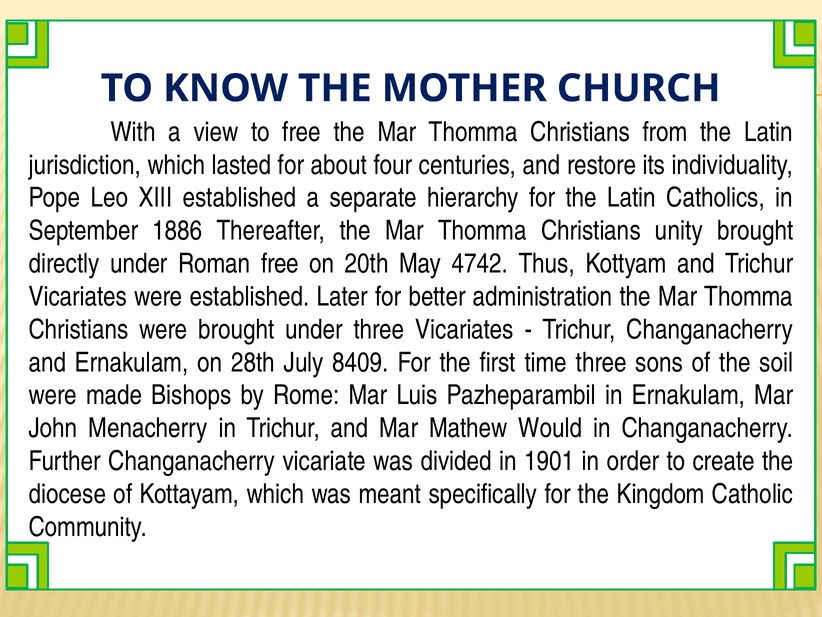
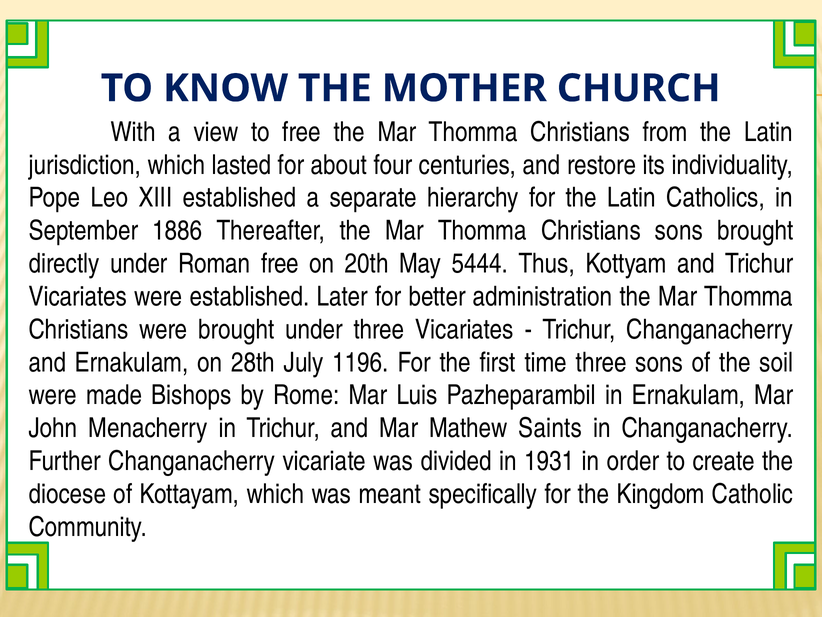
Christians unity: unity -> sons (679, 231)
4742: 4742 -> 5444 (480, 264)
8409: 8409 -> 1196 (361, 362)
Would: Would -> Saints (550, 428)
1901: 1901 -> 1931 (549, 461)
